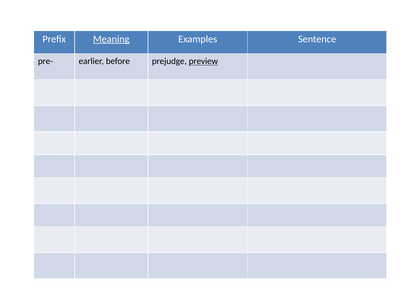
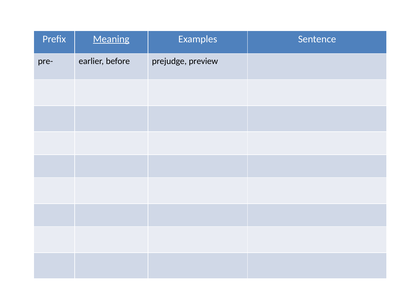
preview underline: present -> none (203, 61)
